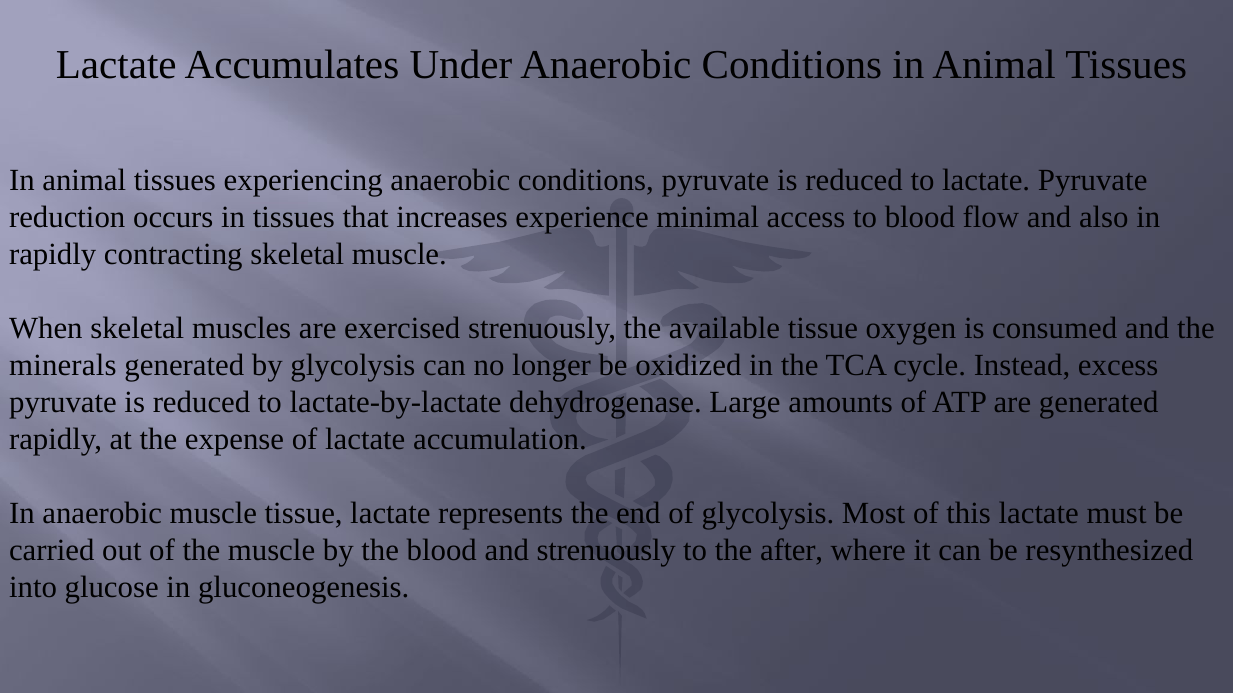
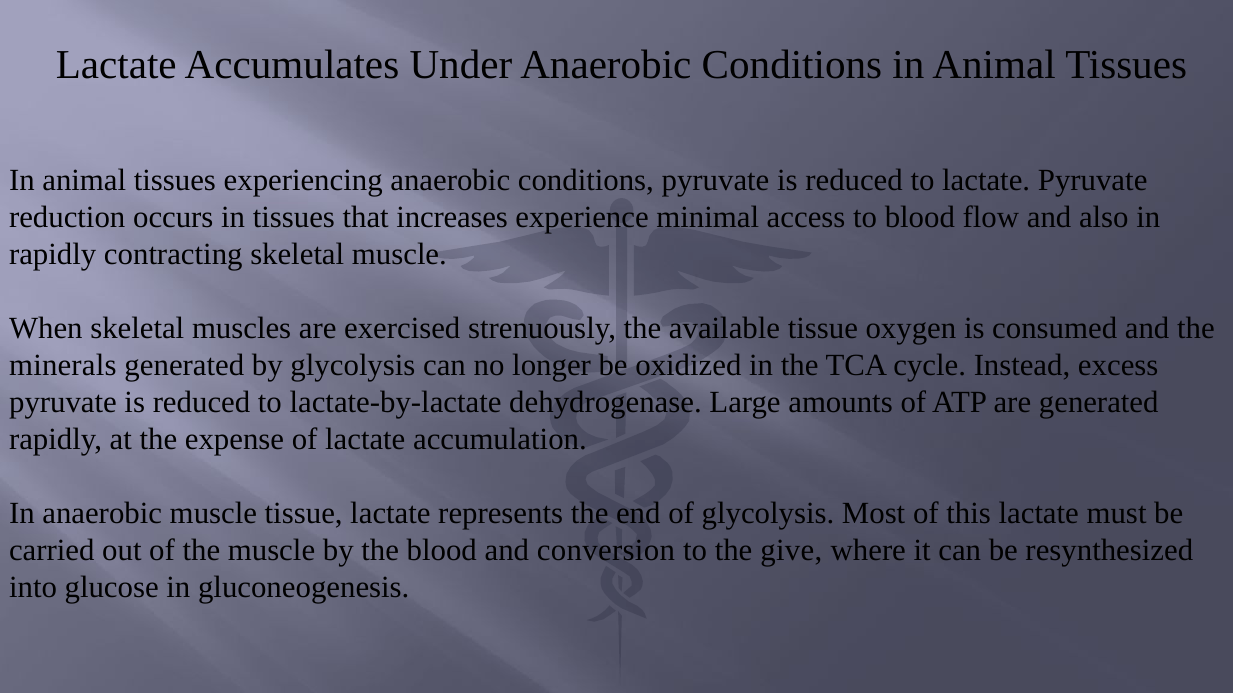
and strenuously: strenuously -> conversion (606, 550)
after: after -> give (791, 550)
